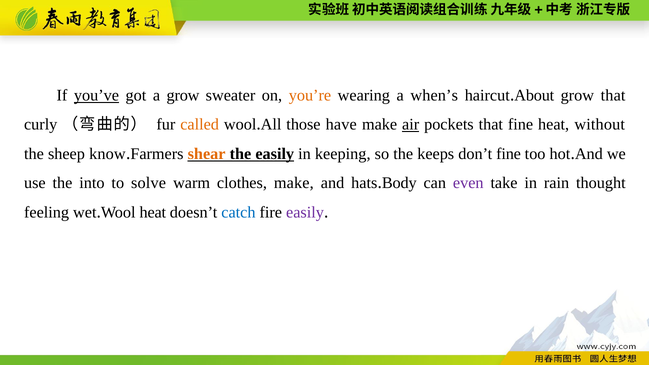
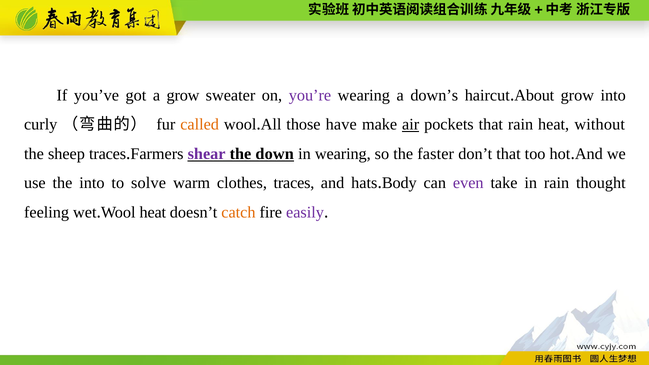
you’ve underline: present -> none (96, 95)
you’re colour: orange -> purple (310, 95)
when’s: when’s -> down’s (434, 95)
grow that: that -> into (613, 95)
that fine: fine -> rain (521, 125)
sheep know: know -> traces (108, 154)
shear colour: orange -> purple (207, 154)
the easily: easily -> down (275, 154)
in keeping: keeping -> wearing (343, 154)
keeps: keeps -> faster (436, 154)
don’t fine: fine -> that (508, 154)
clothes make: make -> traces (294, 183)
catch colour: blue -> orange (238, 212)
